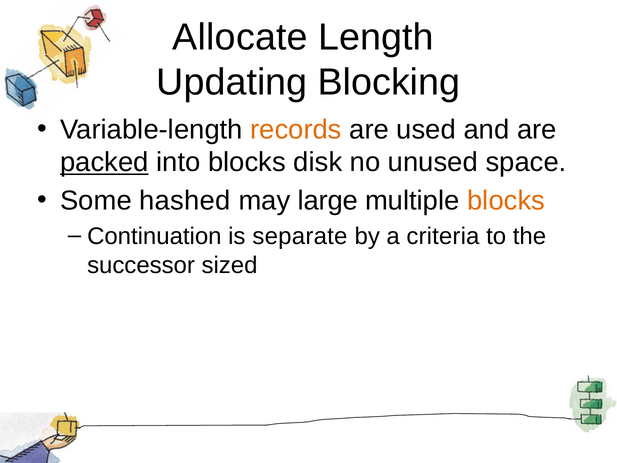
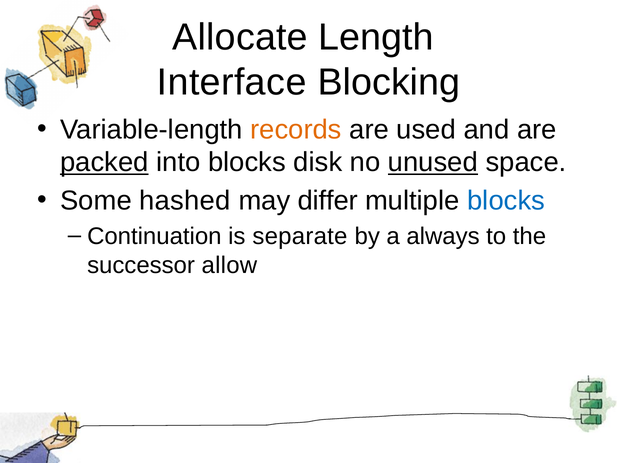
Updating: Updating -> Interface (232, 82)
unused underline: none -> present (433, 162)
large: large -> differ (328, 201)
blocks colour: orange -> blue (506, 201)
criteria: criteria -> always (443, 236)
sized: sized -> allow (229, 265)
